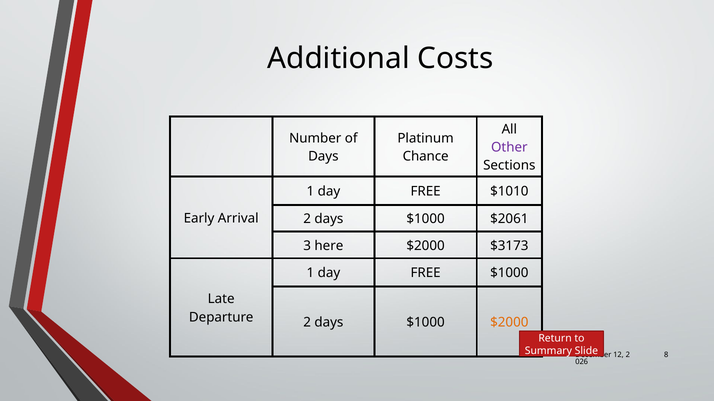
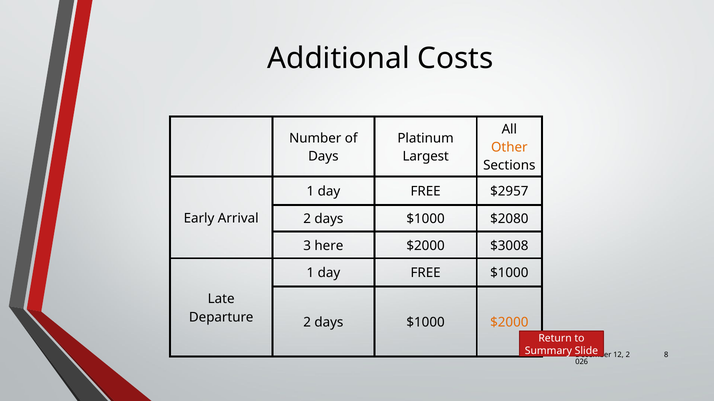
Other colour: purple -> orange (509, 148)
Chance: Chance -> Largest (426, 157)
$1010: $1010 -> $2957 (509, 192)
$2061: $2061 -> $2080 (509, 219)
$3173: $3173 -> $3008 (509, 246)
